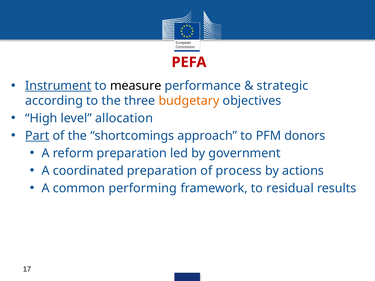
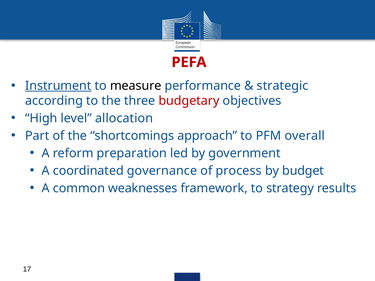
budgetary colour: orange -> red (189, 101)
Part underline: present -> none (37, 136)
donors: donors -> overall (305, 136)
coordinated preparation: preparation -> governance (162, 171)
actions: actions -> budget (303, 171)
performing: performing -> weaknesses (143, 188)
residual: residual -> strategy (290, 188)
